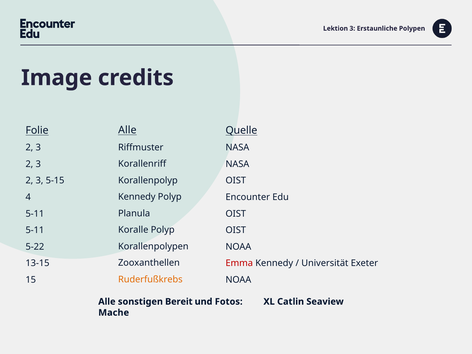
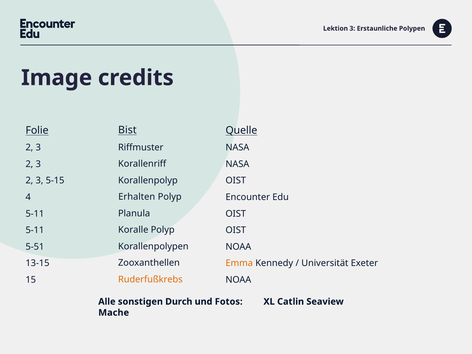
Alle: Alle -> Bist (127, 130)
Kennedy: Kennedy -> Erhalten (137, 197)
5-22: 5-22 -> 5-51 (35, 247)
Emma colour: red -> orange (239, 263)
Bereit: Bereit -> Durch (179, 302)
